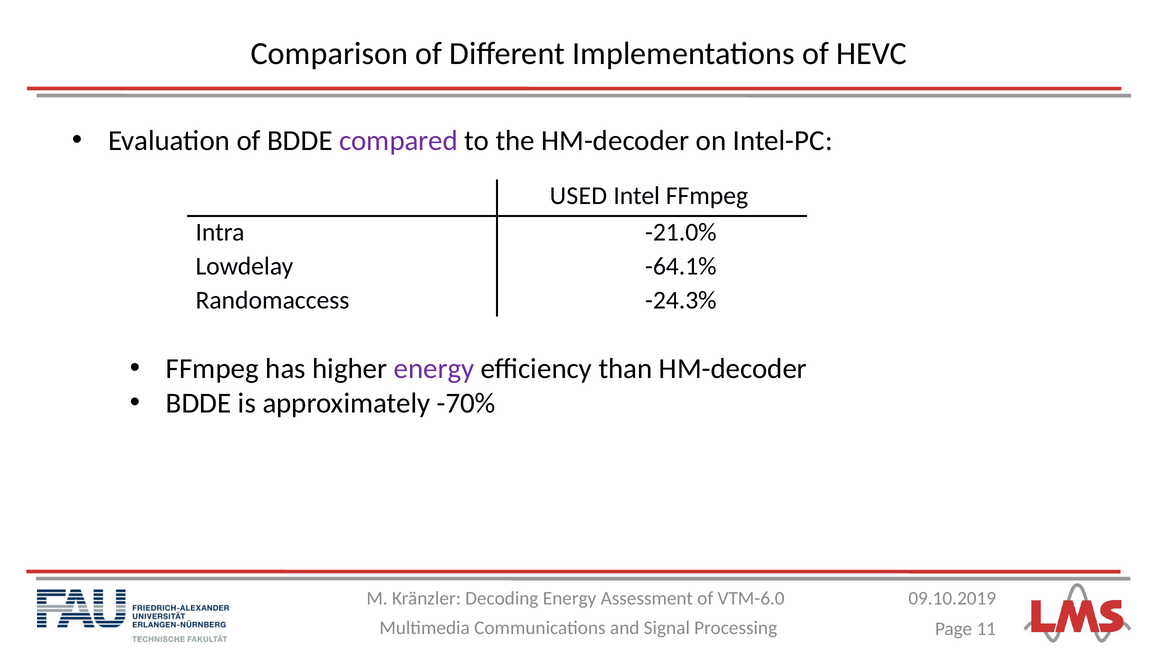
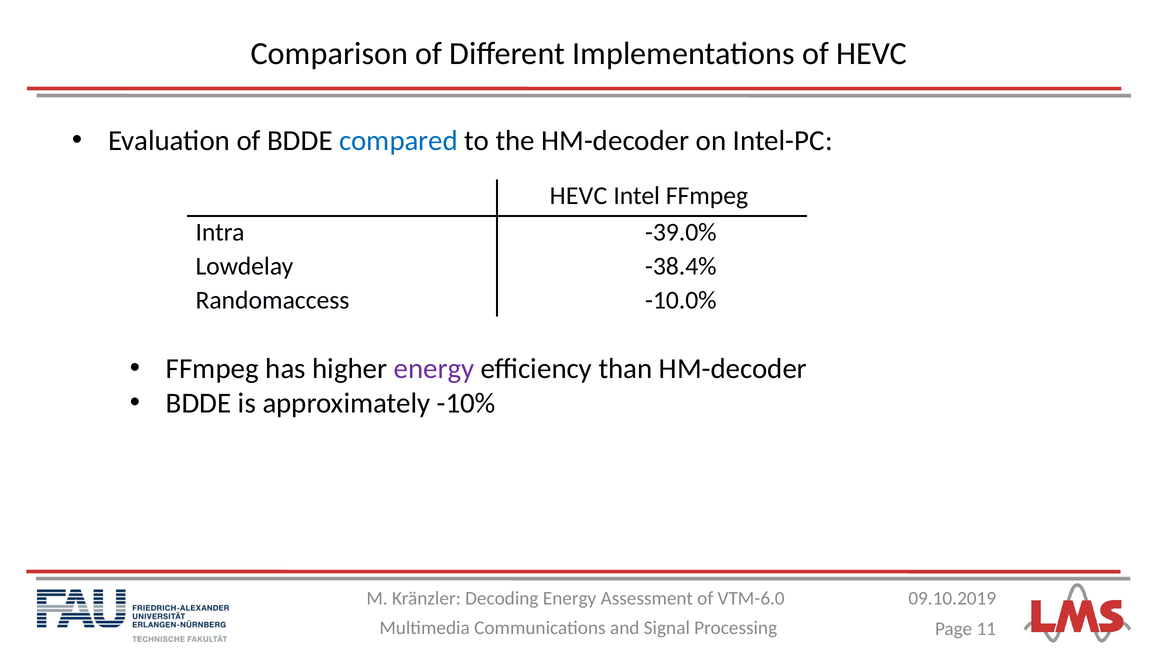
compared colour: purple -> blue (399, 141)
USED: USED -> HEVC (578, 196)
-21.0%: -21.0% -> -39.0% (681, 232)
-64.1%: -64.1% -> -38.4% (681, 266)
-24.3%: -24.3% -> -10.0% (681, 300)
-70%: -70% -> -10% (466, 404)
